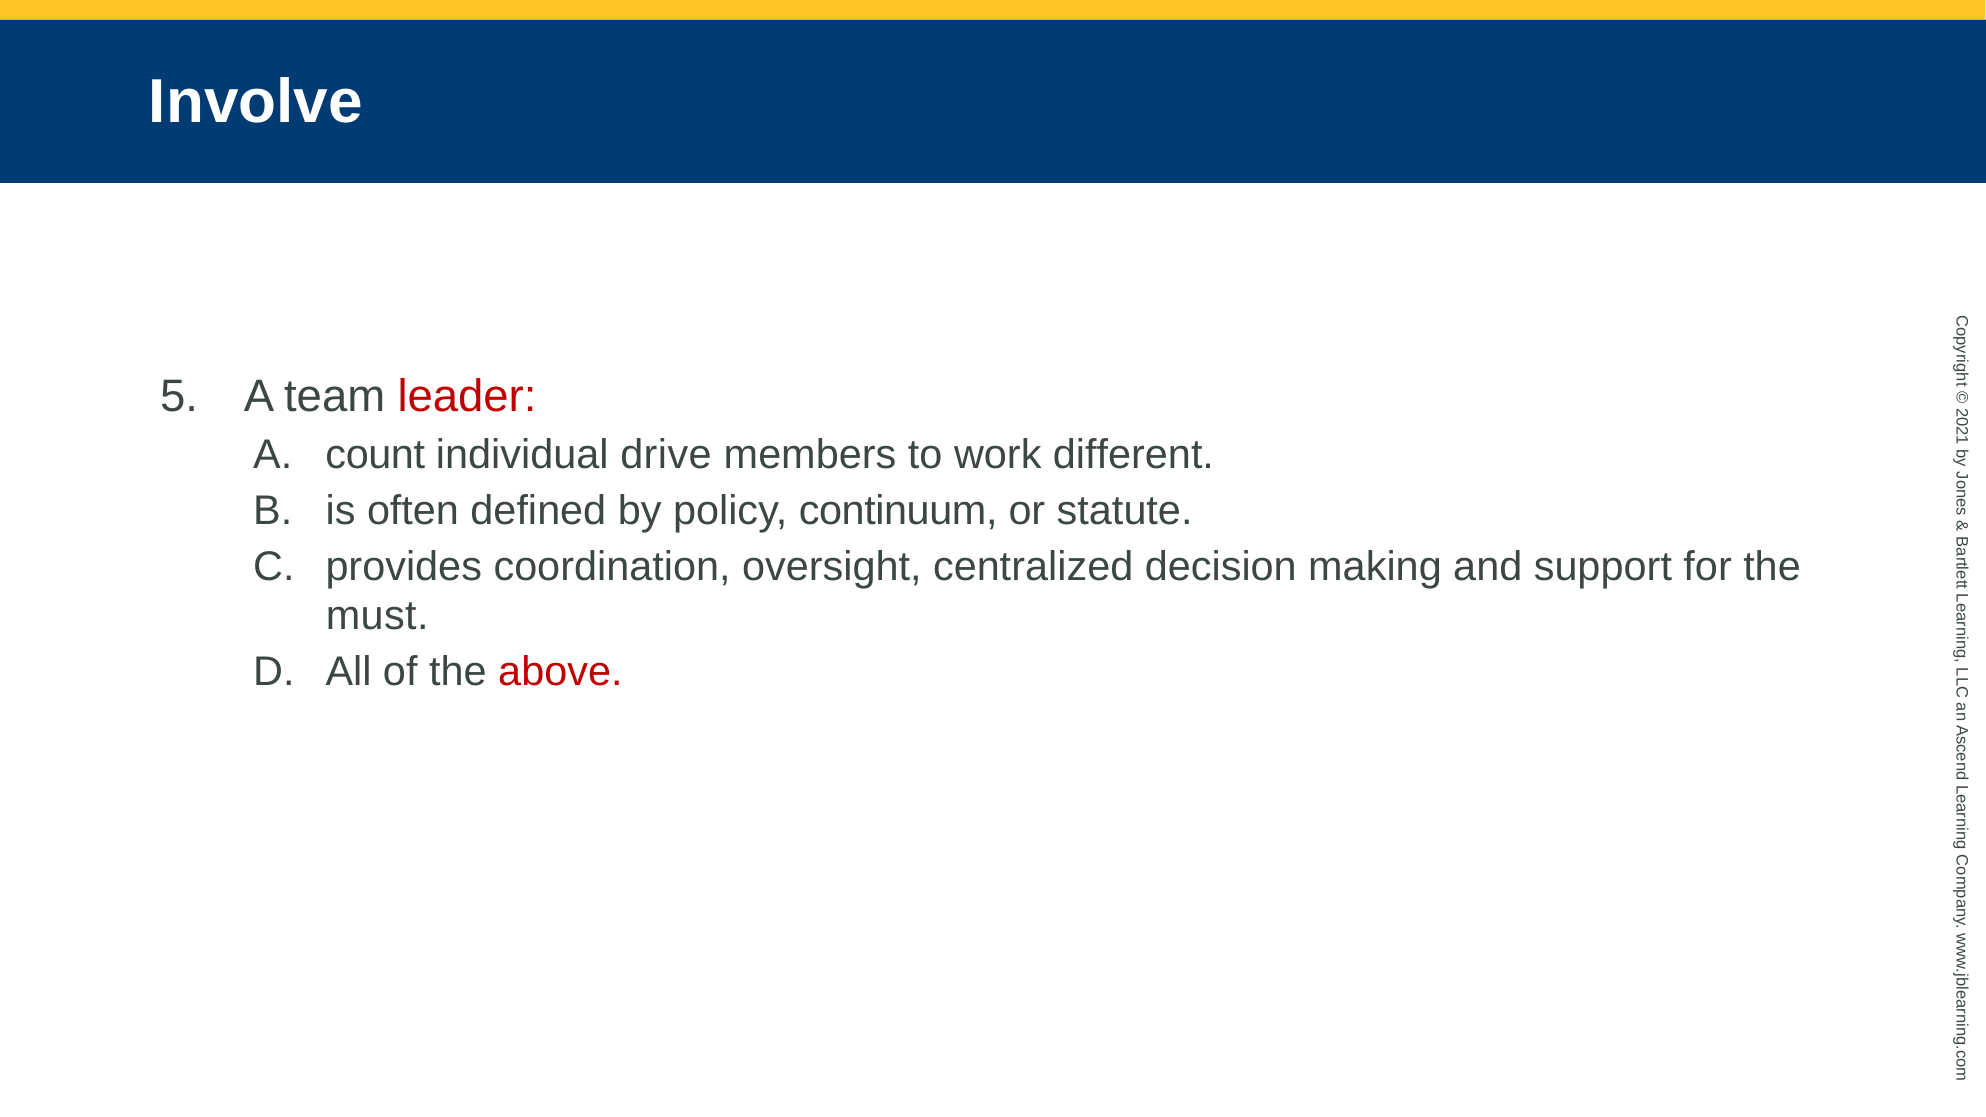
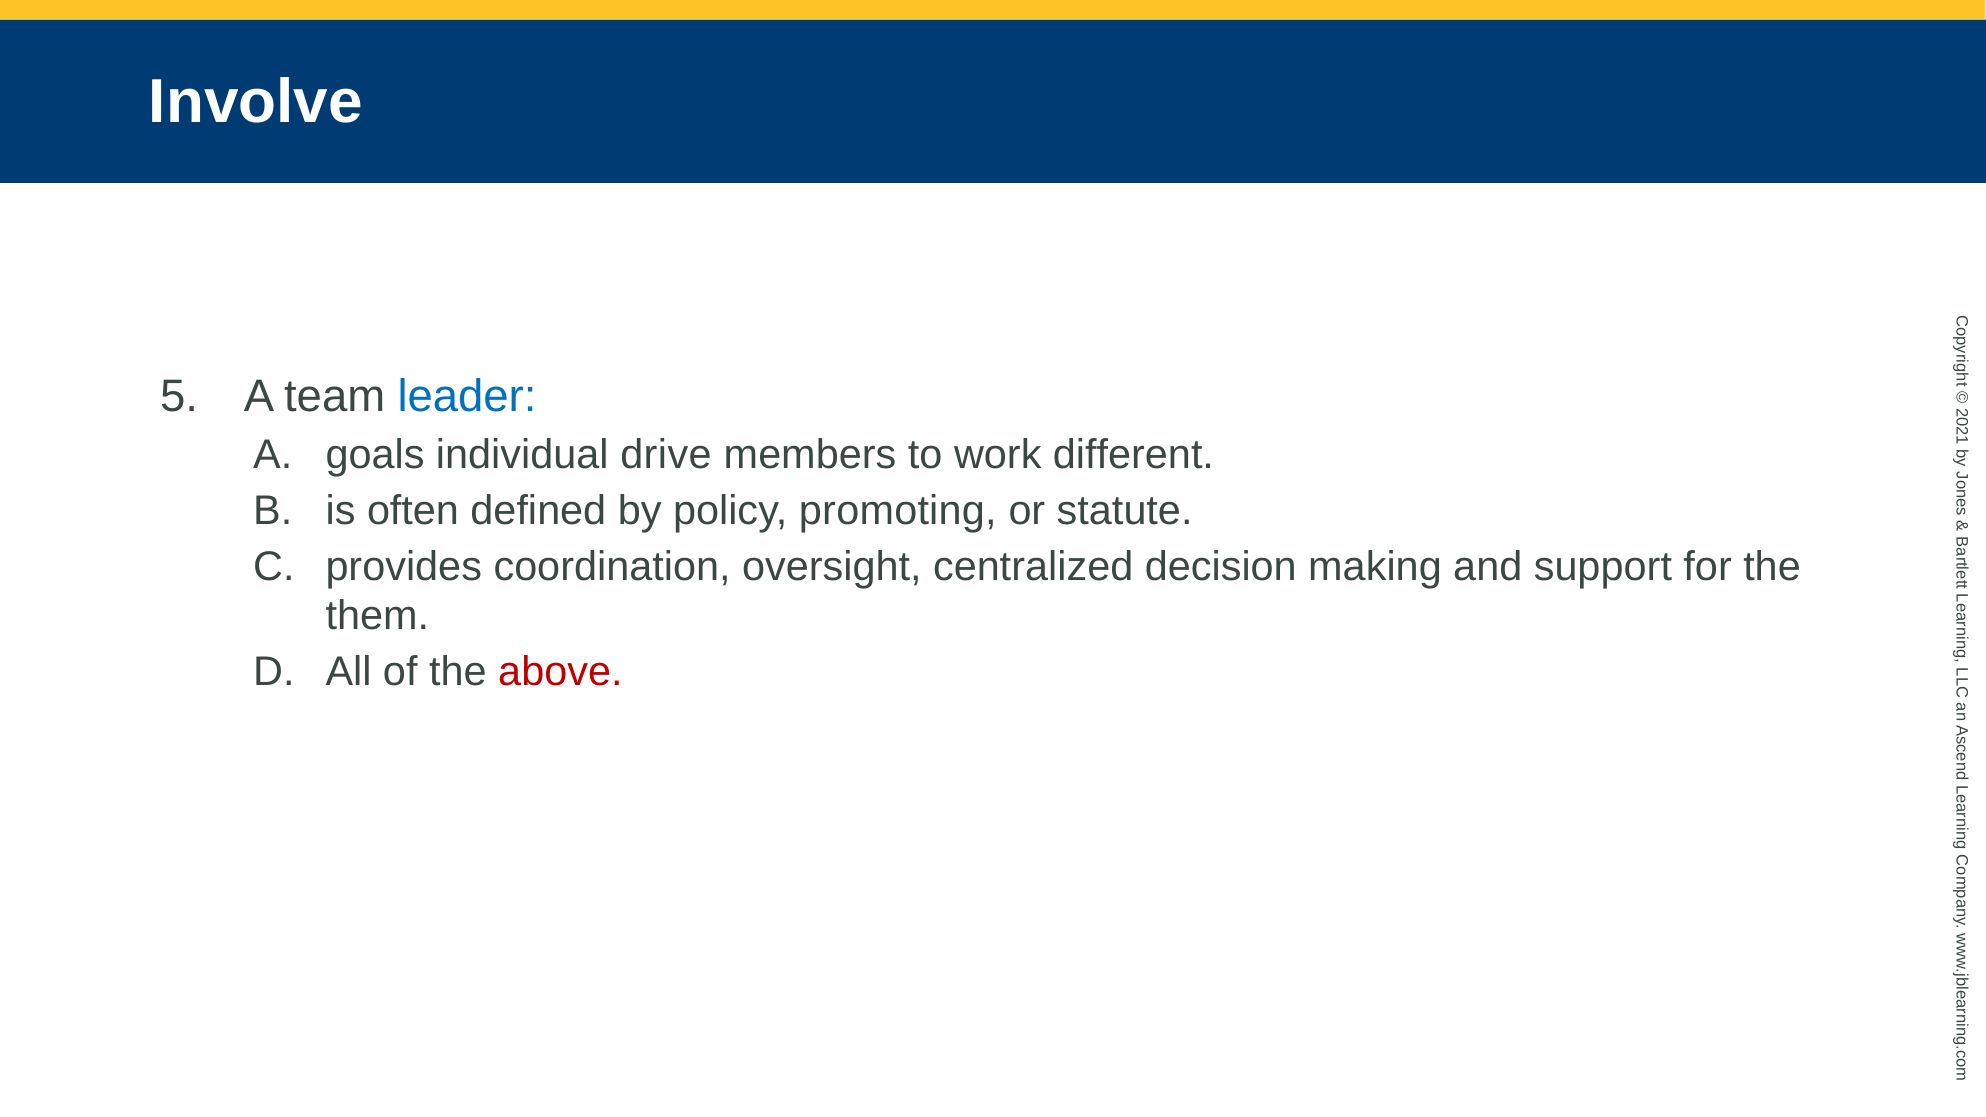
leader colour: red -> blue (467, 397)
count: count -> goals (375, 455)
continuum: continuum -> promoting (898, 511)
must: must -> them (377, 616)
